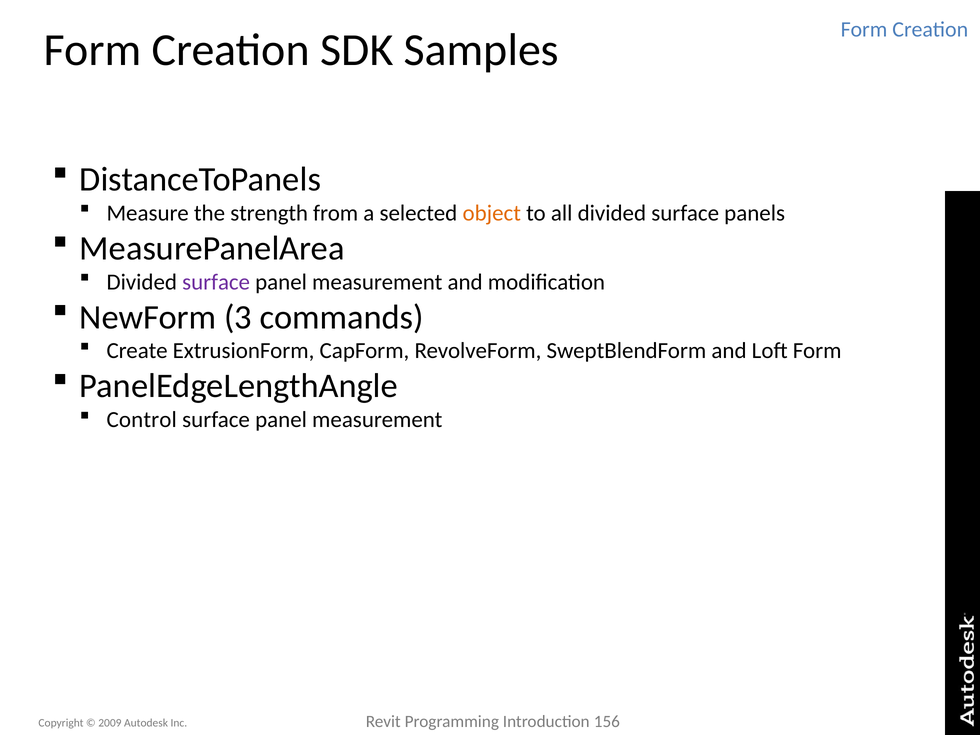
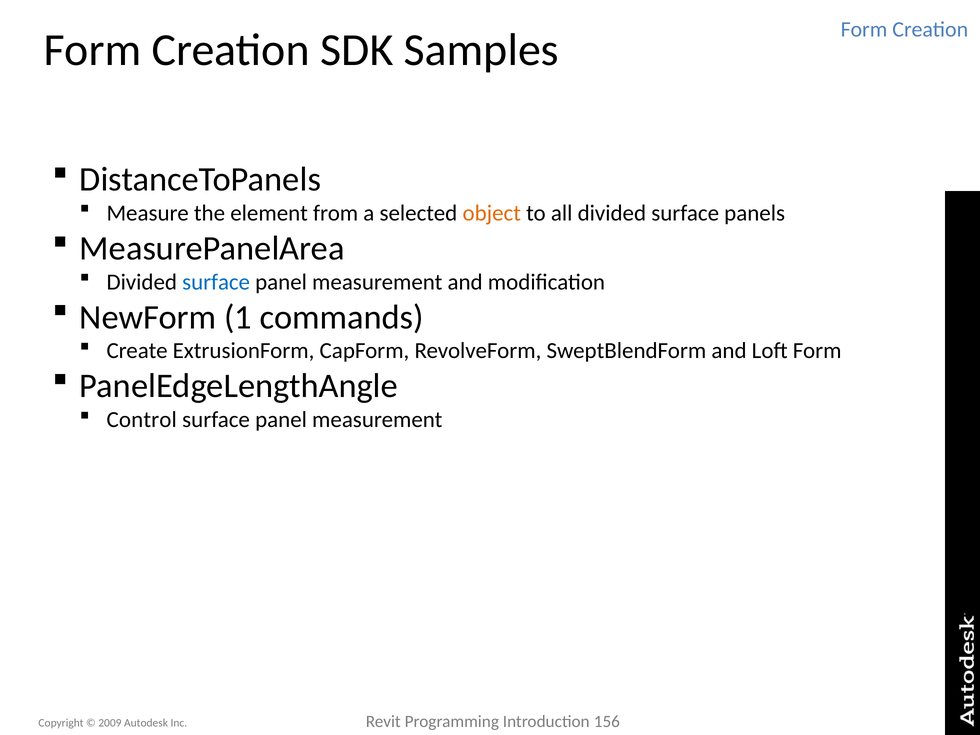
strength: strength -> element (269, 213)
surface colour: purple -> blue (216, 282)
3: 3 -> 1 (238, 317)
